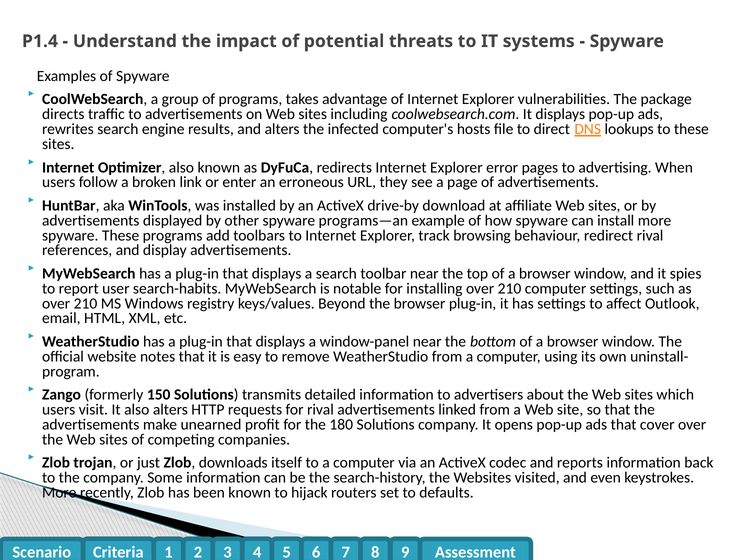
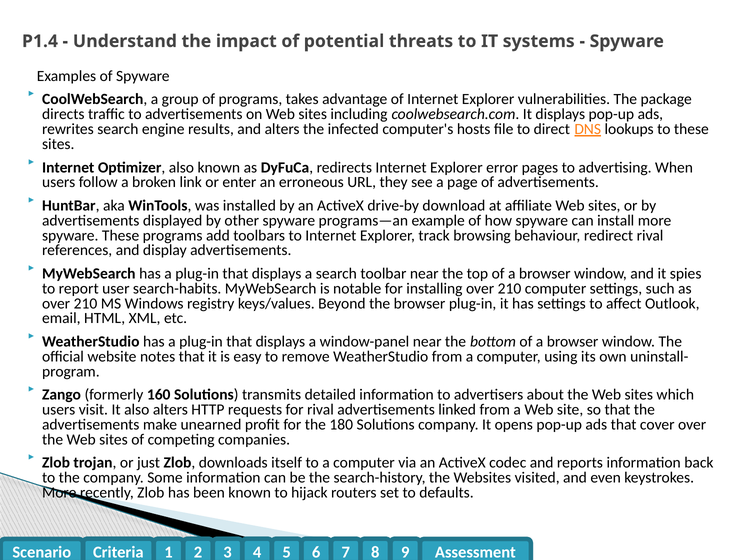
150: 150 -> 160 (159, 394)
